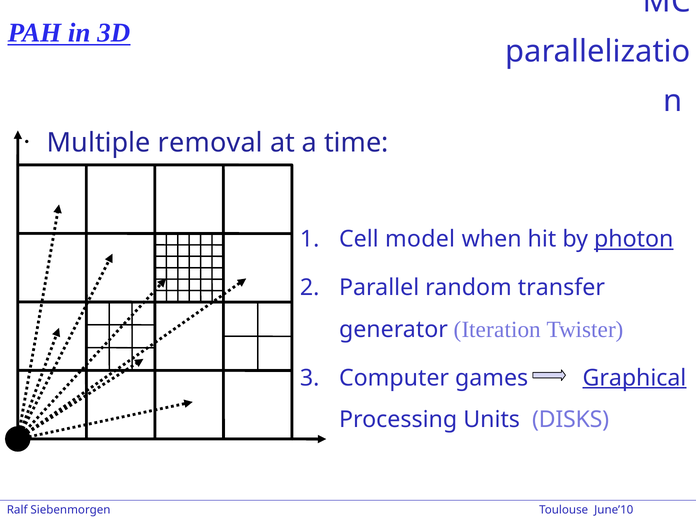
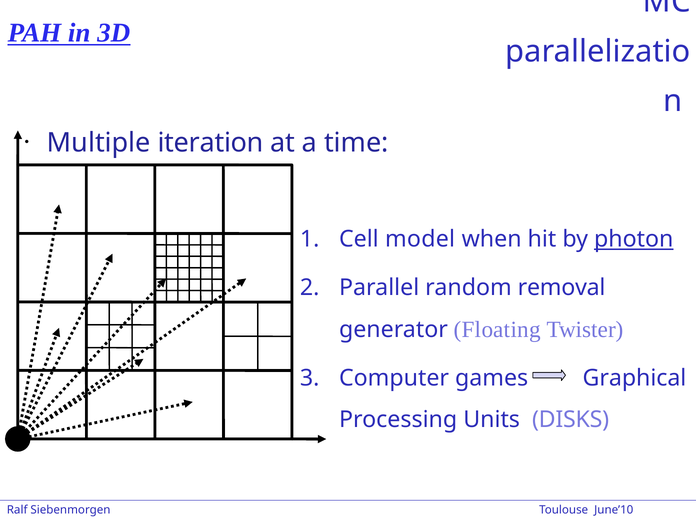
removal: removal -> iteration (211, 143)
transfer: transfer -> removal (562, 288)
Iteration: Iteration -> Floating (497, 329)
Graphical underline: present -> none (634, 378)
